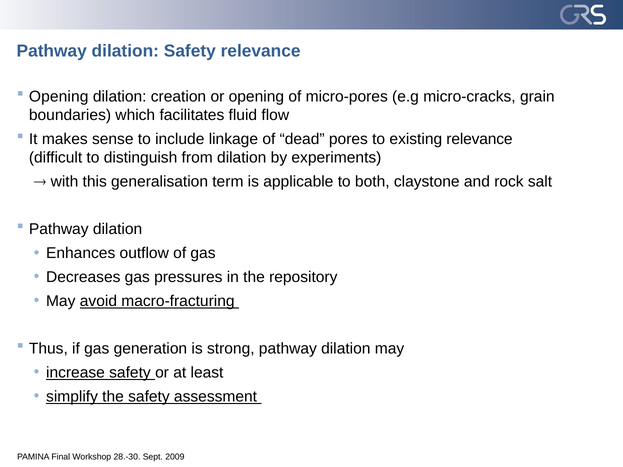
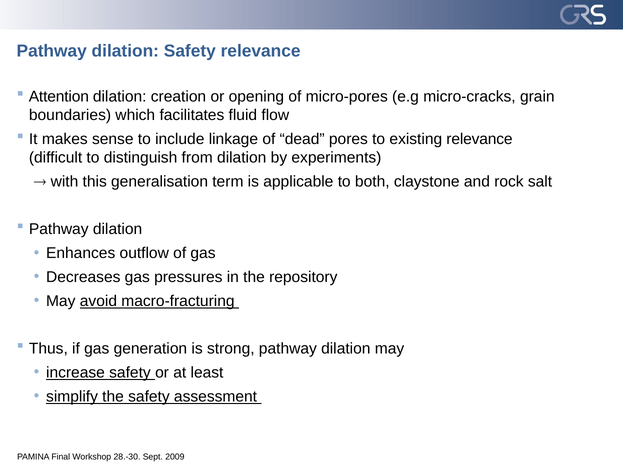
Opening: Opening -> Attention (59, 97)
